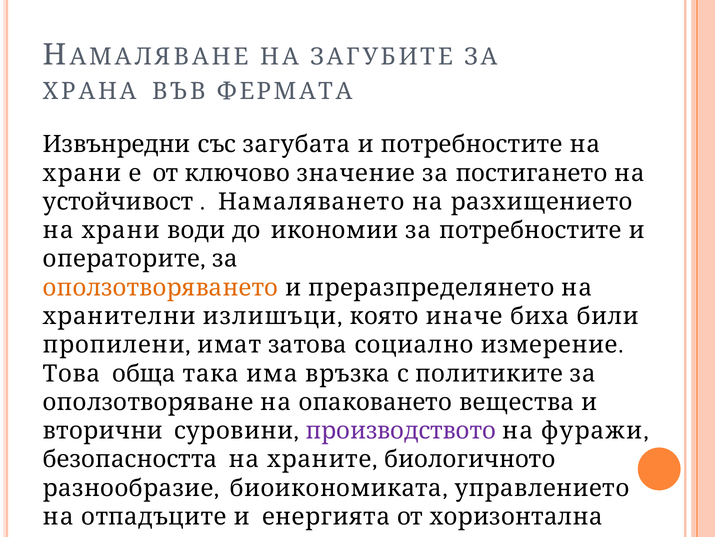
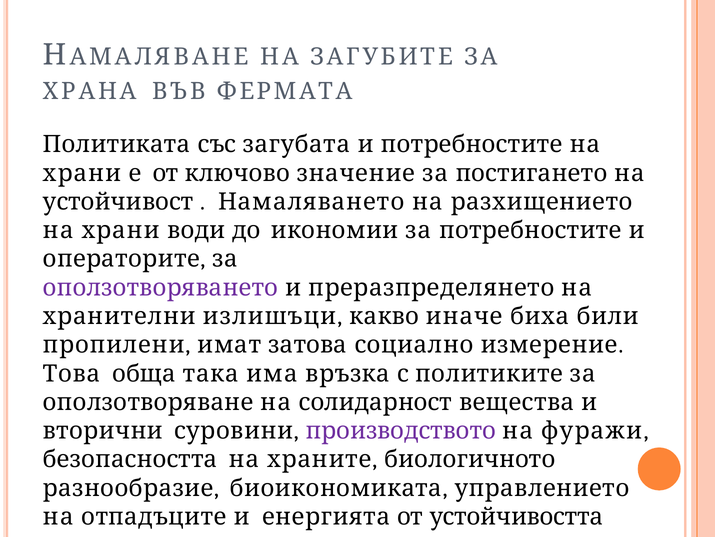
Извънредни: Извънредни -> Политиката (117, 144)
оползотворяването colour: orange -> purple (161, 287)
която: която -> какво (384, 316)
опаковането: опаковането -> солидарност (375, 402)
хоризонтална: хоризонтална -> устойчивостта (516, 516)
